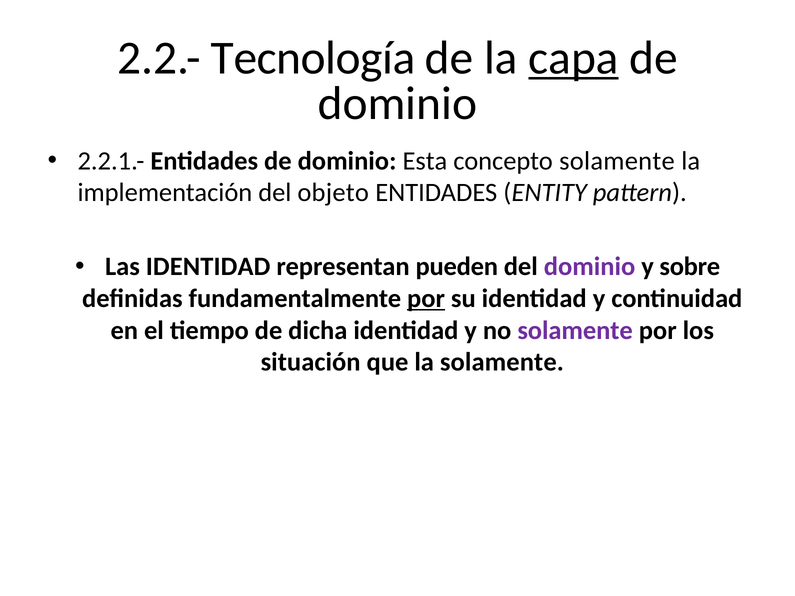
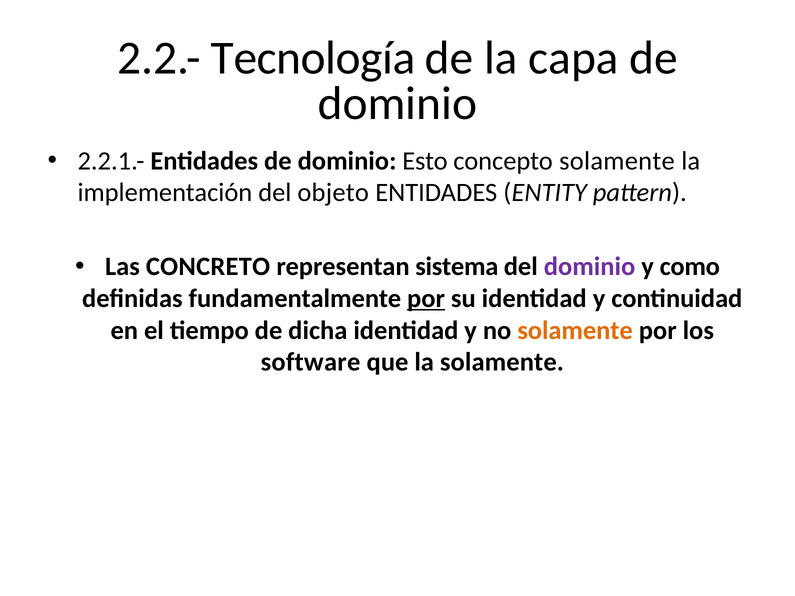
capa underline: present -> none (574, 58)
Esta: Esta -> Esto (425, 161)
Las IDENTIDAD: IDENTIDAD -> CONCRETO (208, 267)
pueden: pueden -> sistema (457, 267)
sobre: sobre -> como (690, 267)
solamente colour: purple -> orange (575, 330)
situación: situación -> software (310, 362)
